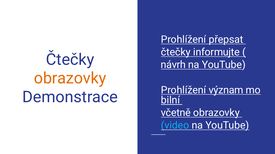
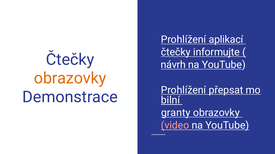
přepsat: přepsat -> aplikací (226, 40)
význam: význam -> přepsat (226, 90)
včetně: včetně -> granty (176, 113)
video colour: light blue -> pink (175, 126)
